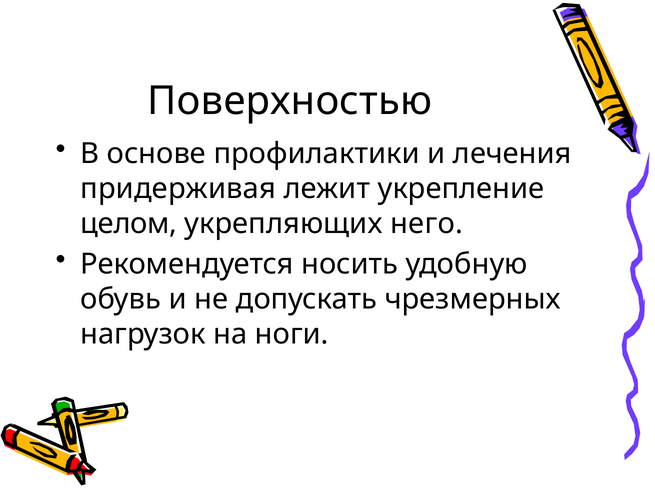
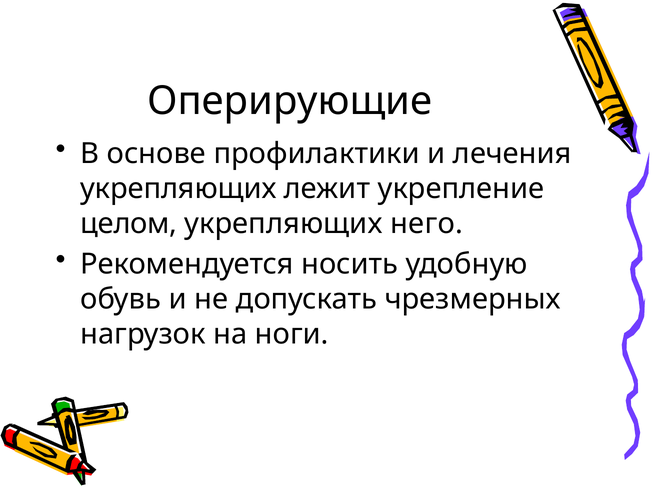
Поверхностью: Поверхностью -> Оперирующие (290, 101)
придерживая: придерживая -> укрепляющих (178, 189)
